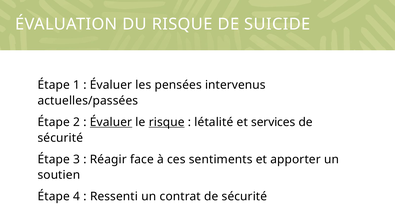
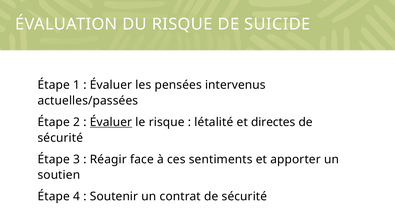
risque underline: present -> none (167, 122)
services: services -> directes (273, 122)
Ressenti: Ressenti -> Soutenir (114, 197)
